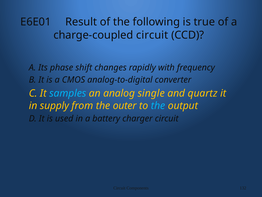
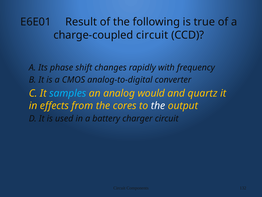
single: single -> would (151, 93)
supply: supply -> effects (54, 105)
outer: outer -> cores (125, 105)
the colour: light blue -> white (158, 105)
